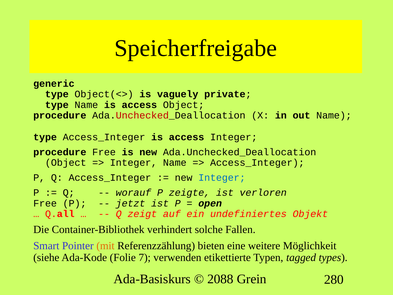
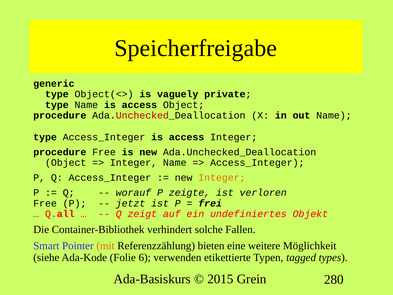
Integer colour: blue -> orange (222, 178)
open: open -> frei (210, 203)
7: 7 -> 6 (145, 257)
2088: 2088 -> 2015 (220, 279)
